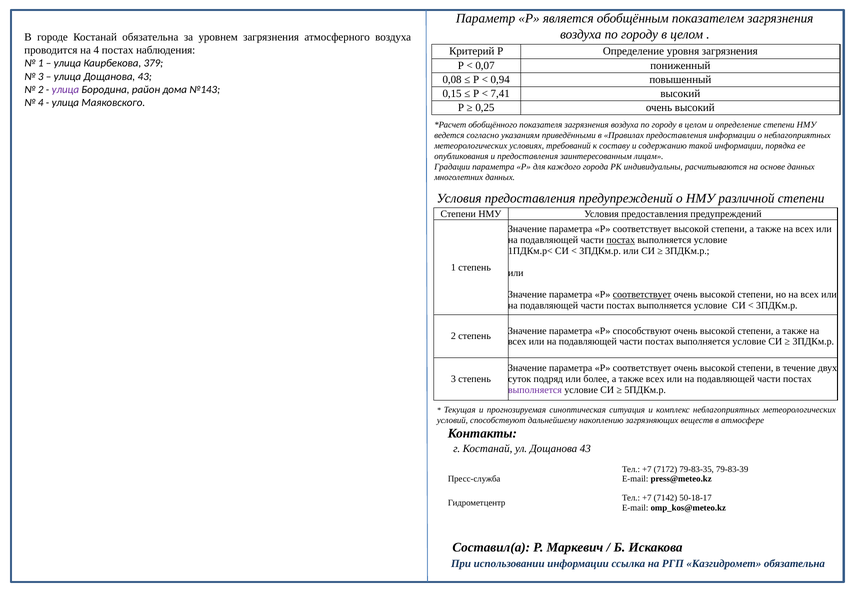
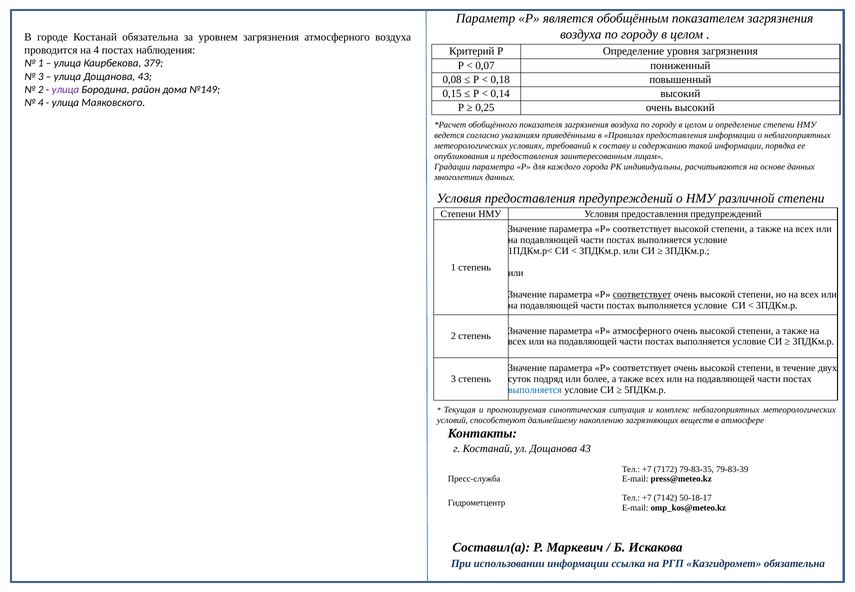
0,94: 0,94 -> 0,18 (500, 80)
№143: №143 -> №149 (205, 90)
7,41: 7,41 -> 0,14 (500, 94)
постах underline: present -> none (621, 240)
Р способствуют: способствуют -> атмосферного (642, 331)
выполняется colour: purple -> blue (535, 390)
